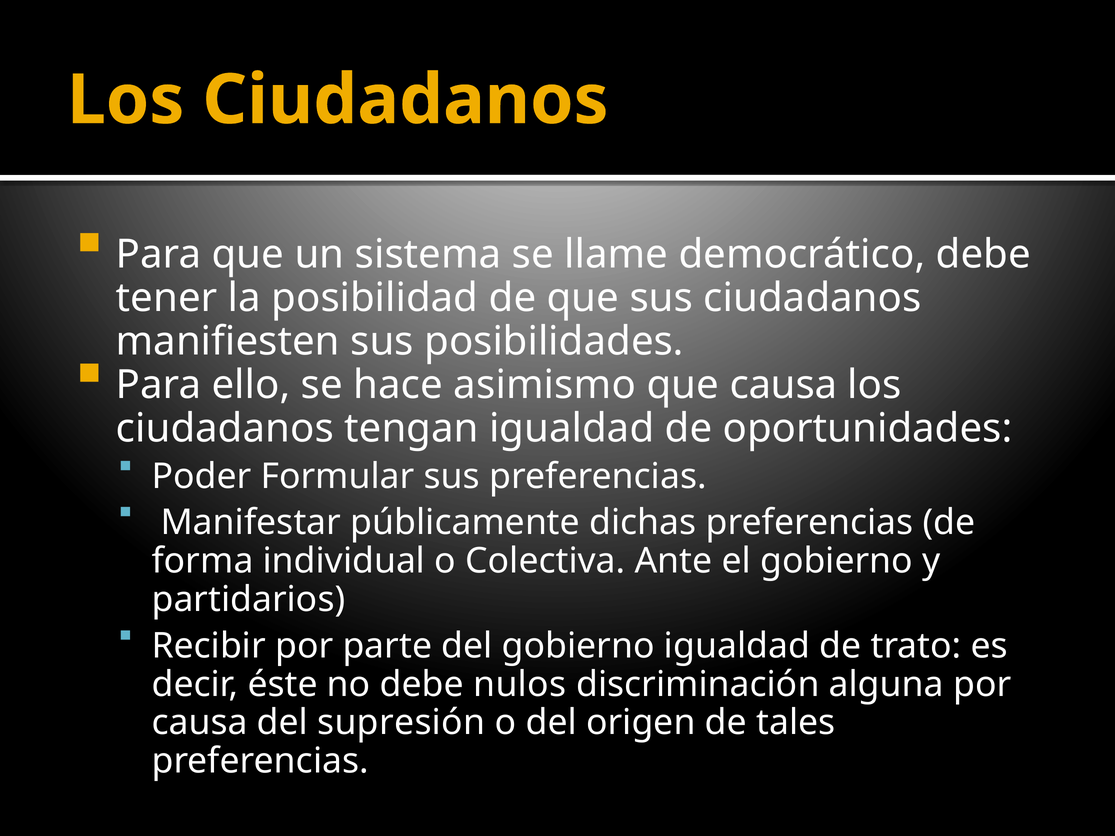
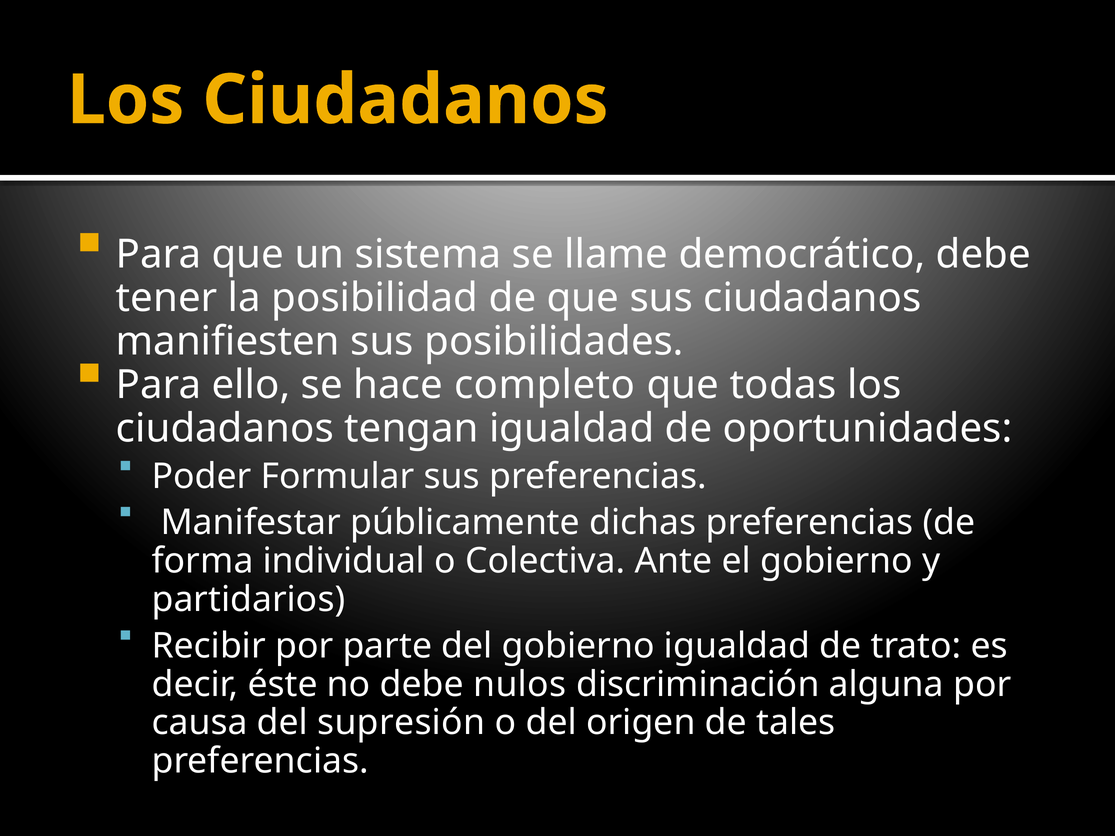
asimismo: asimismo -> completo (545, 385)
que causa: causa -> todas (783, 385)
